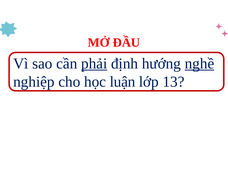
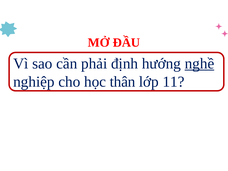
phải underline: present -> none (94, 64)
luận: luận -> thân (123, 82)
13: 13 -> 11 (174, 82)
